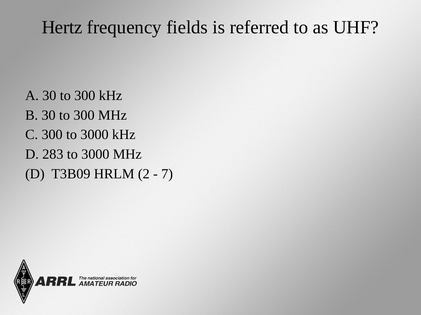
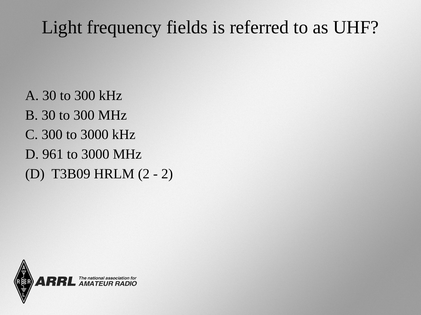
Hertz: Hertz -> Light (62, 27)
283: 283 -> 961 (53, 155)
7: 7 -> 2 (167, 174)
